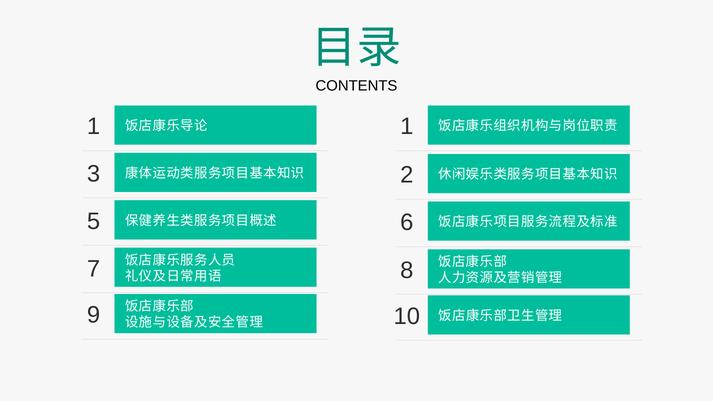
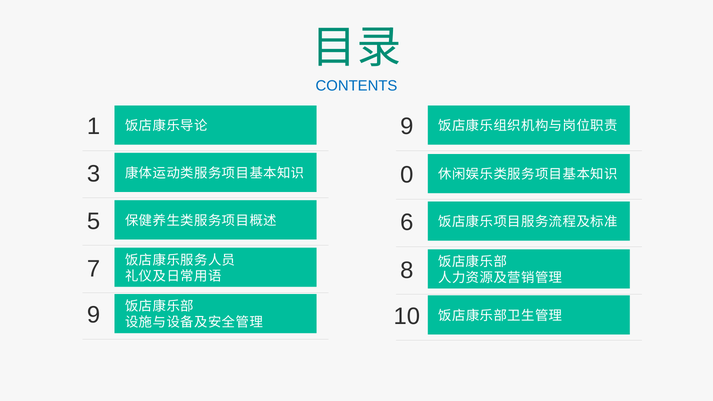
CONTENTS colour: black -> blue (356, 86)
1: 1 -> 9 (407, 127)
2: 2 -> 0 (407, 175)
